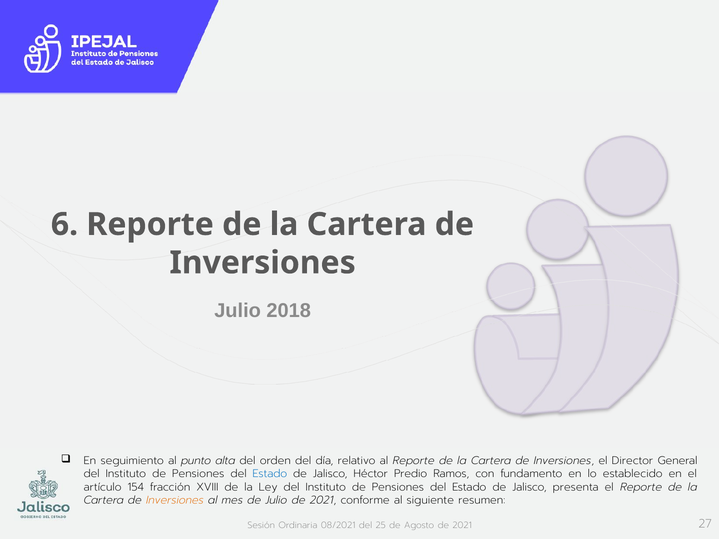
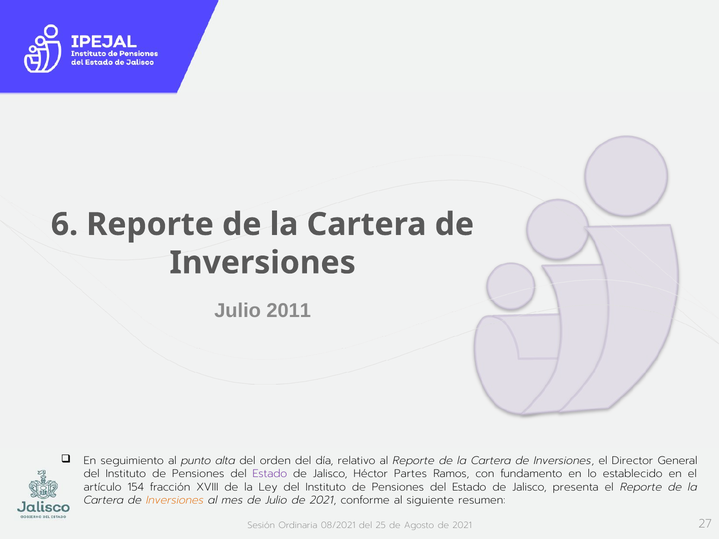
2018: 2018 -> 2011 (289, 311)
Estado colour: blue -> purple (270, 474)
Predio: Predio -> Partes (411, 474)
